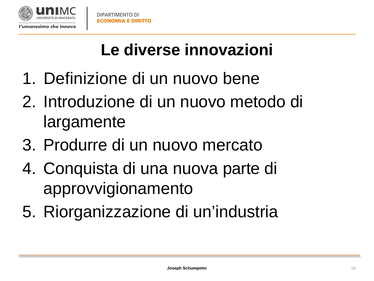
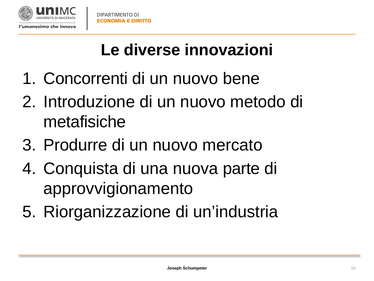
Definizione: Definizione -> Concorrenti (86, 78)
largamente: largamente -> metafisiche (85, 122)
